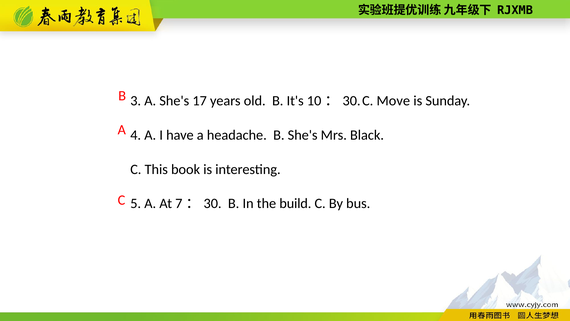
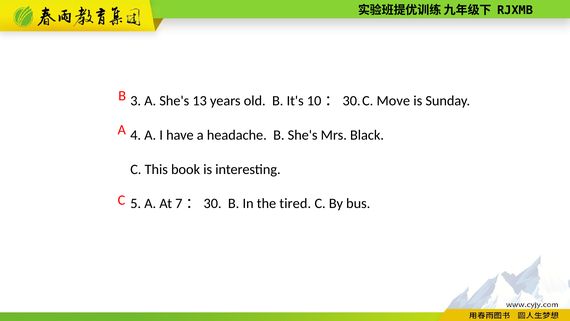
17: 17 -> 13 (200, 101)
build: build -> tired (295, 203)
